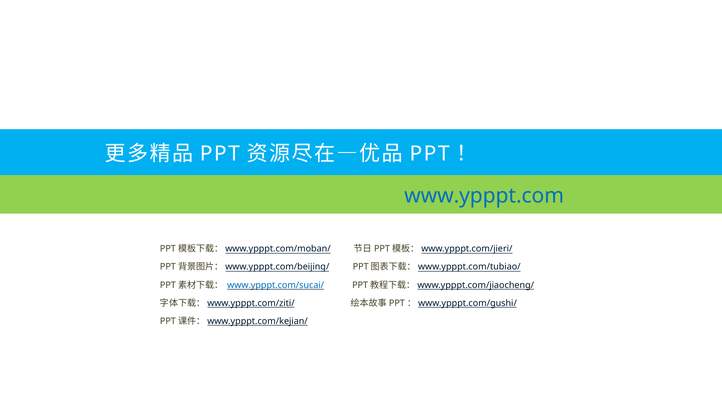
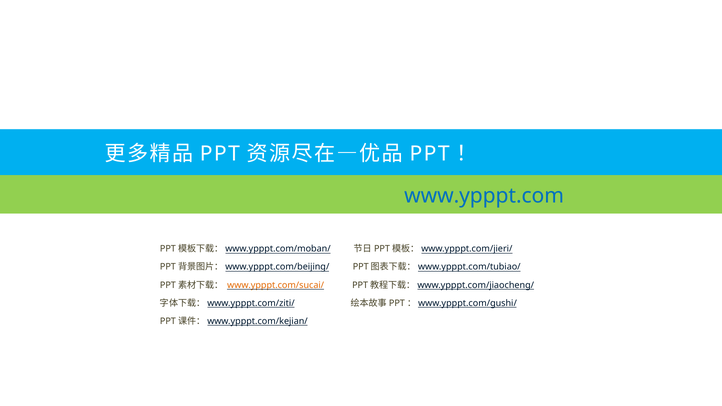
www.ypppt.com/sucai/ colour: blue -> orange (276, 285)
